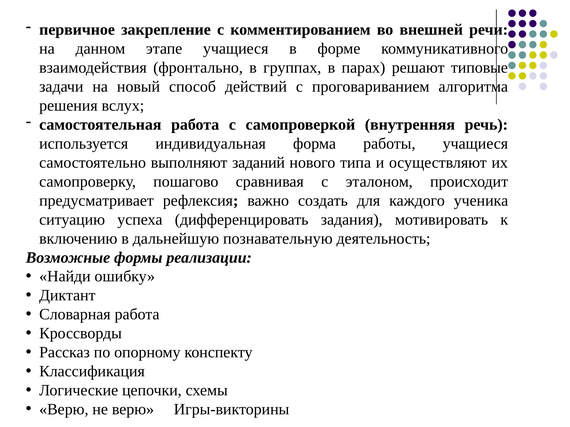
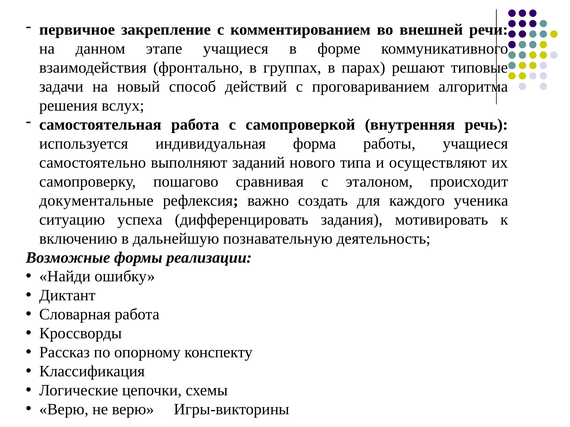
предусматривает: предусматривает -> документальные (96, 201)
